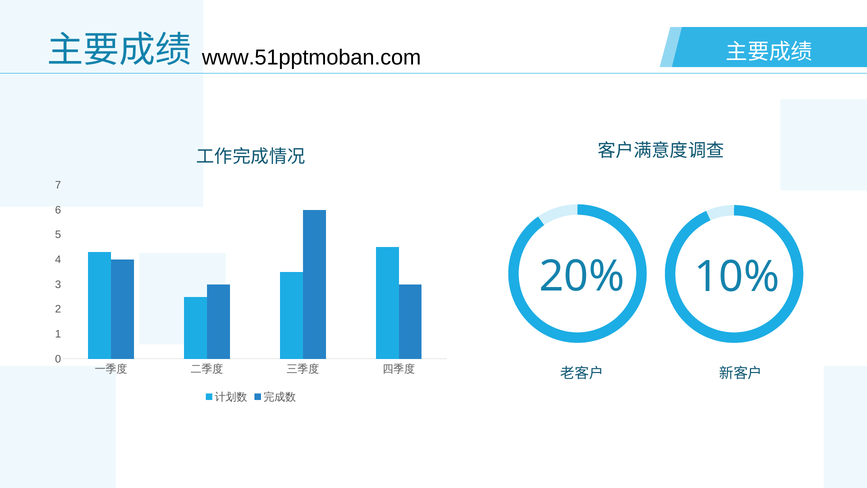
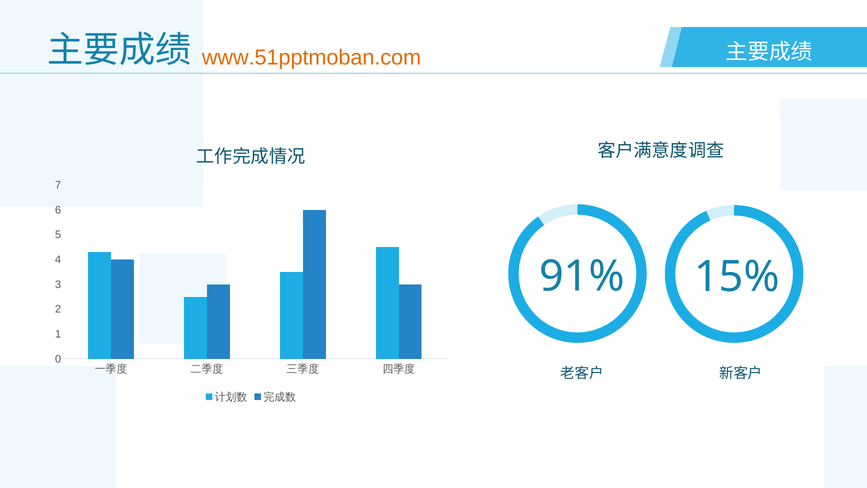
www.51pptmoban.com colour: black -> orange (312, 58)
20%: 20% -> 91% (582, 276)
10%: 10% -> 15% (737, 277)
